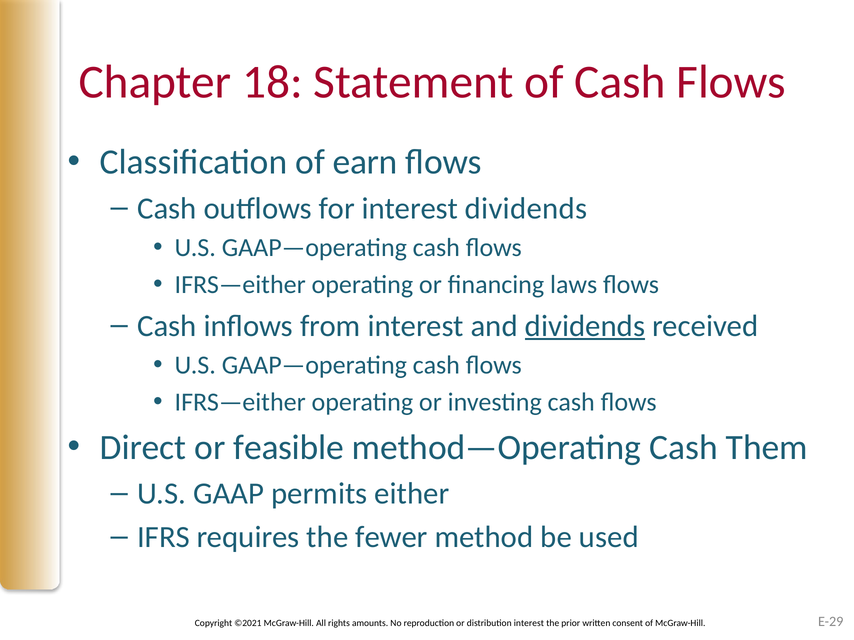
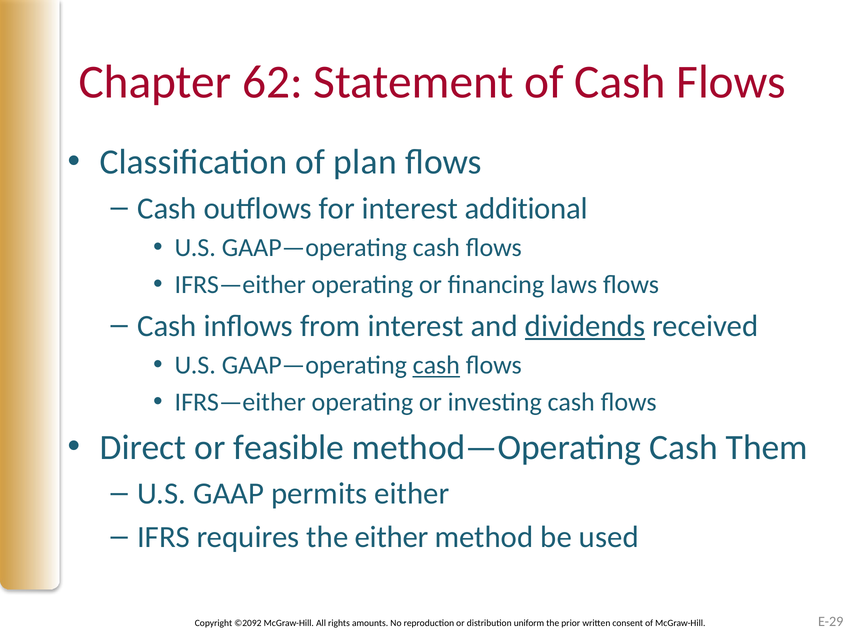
18: 18 -> 62 (272, 82)
earn: earn -> plan (365, 162)
interest dividends: dividends -> additional (526, 209)
cash underline: none -> present (436, 366)
the fewer: fewer -> either (392, 538)
©2021: ©2021 -> ©2092 (248, 624)
distribution interest: interest -> uniform (529, 624)
